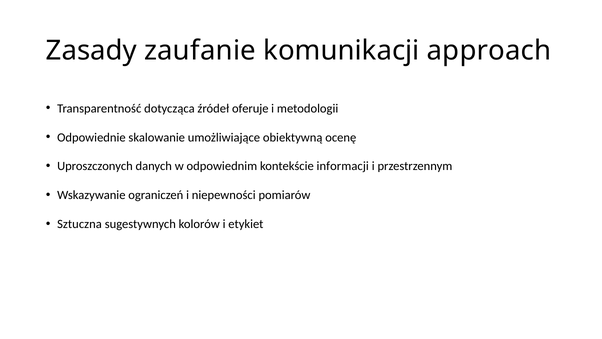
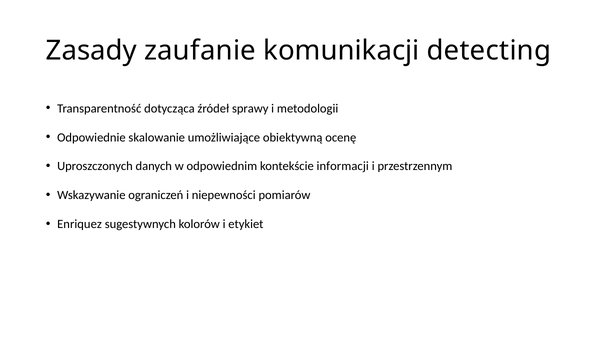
approach: approach -> detecting (489, 51)
oferuje: oferuje -> sprawy (250, 108)
Sztuczna: Sztuczna -> Enriquez (80, 224)
